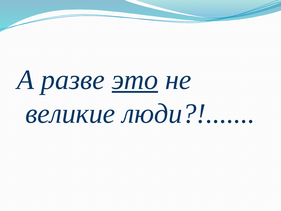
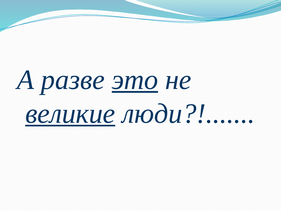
великие underline: none -> present (70, 113)
